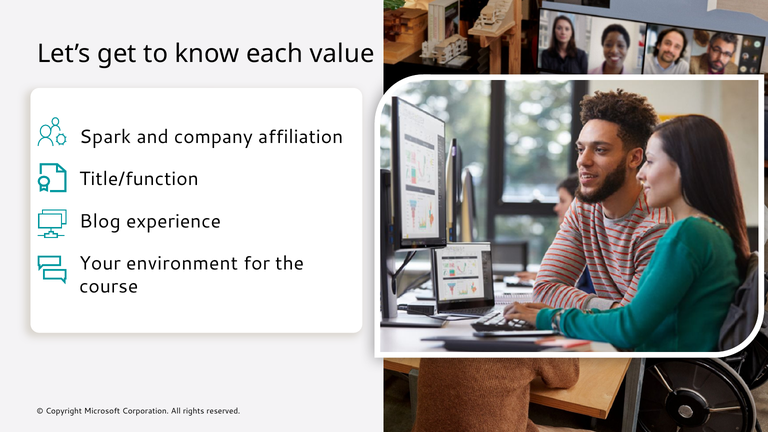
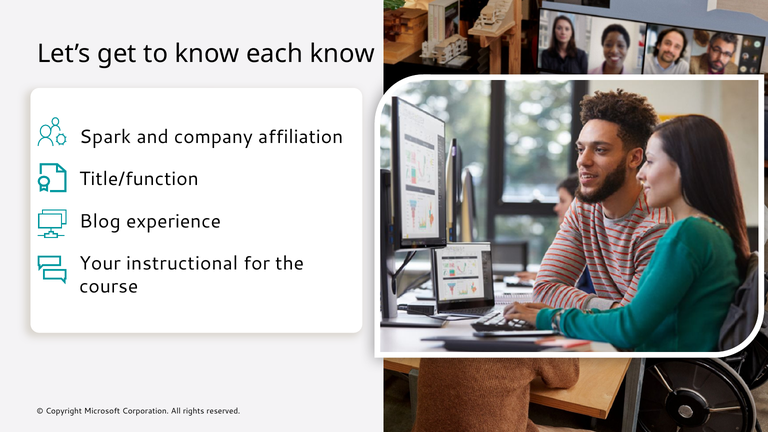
each value: value -> know (342, 54)
environment: environment -> instructional (182, 264)
